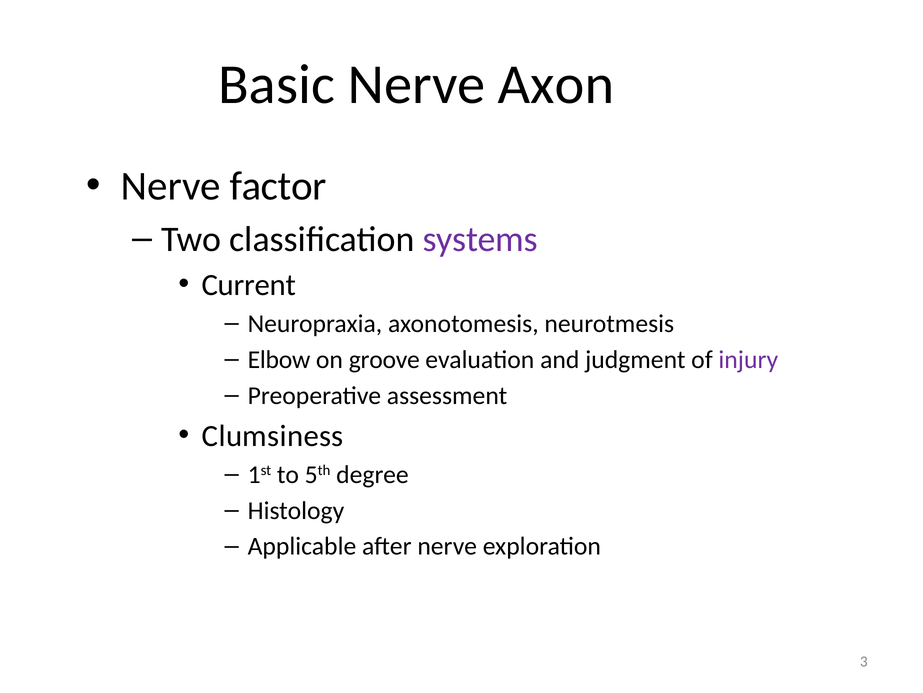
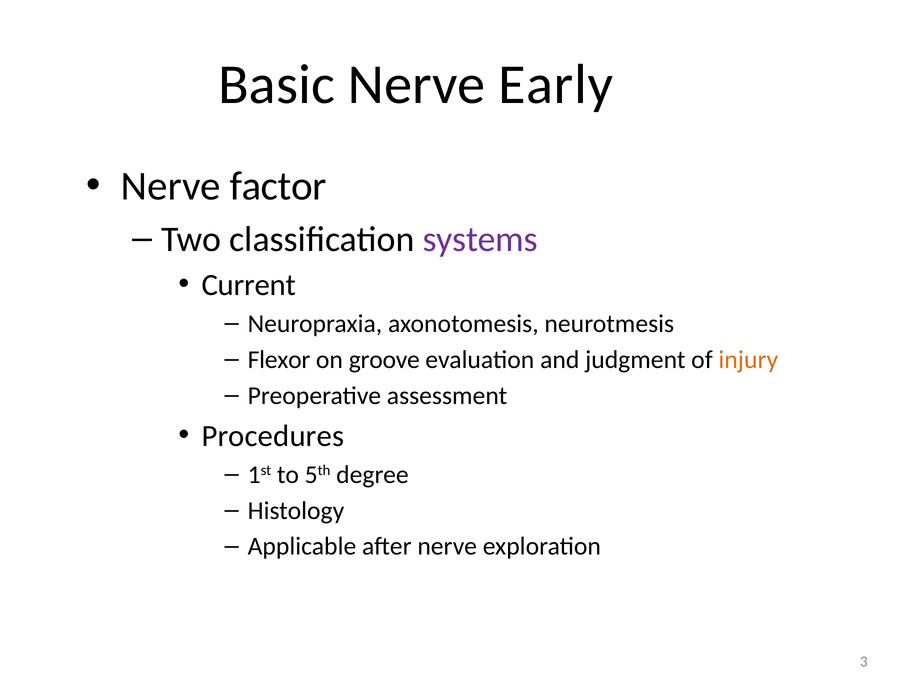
Axon: Axon -> Early (556, 85)
Elbow: Elbow -> Flexor (279, 359)
injury colour: purple -> orange (748, 359)
Clumsiness: Clumsiness -> Procedures (273, 435)
